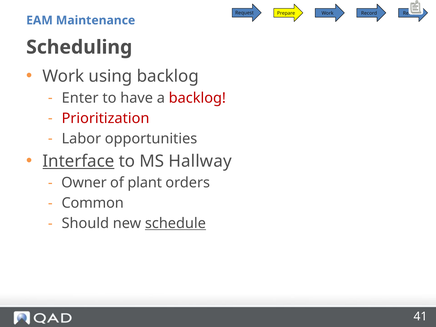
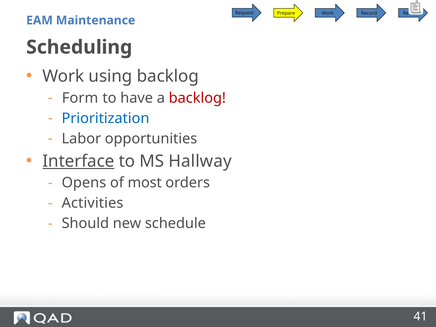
Enter: Enter -> Form (80, 98)
Prioritization colour: red -> blue (105, 118)
Owner: Owner -> Opens (84, 183)
plant: plant -> most (145, 183)
Common: Common -> Activities (92, 203)
schedule underline: present -> none (175, 223)
